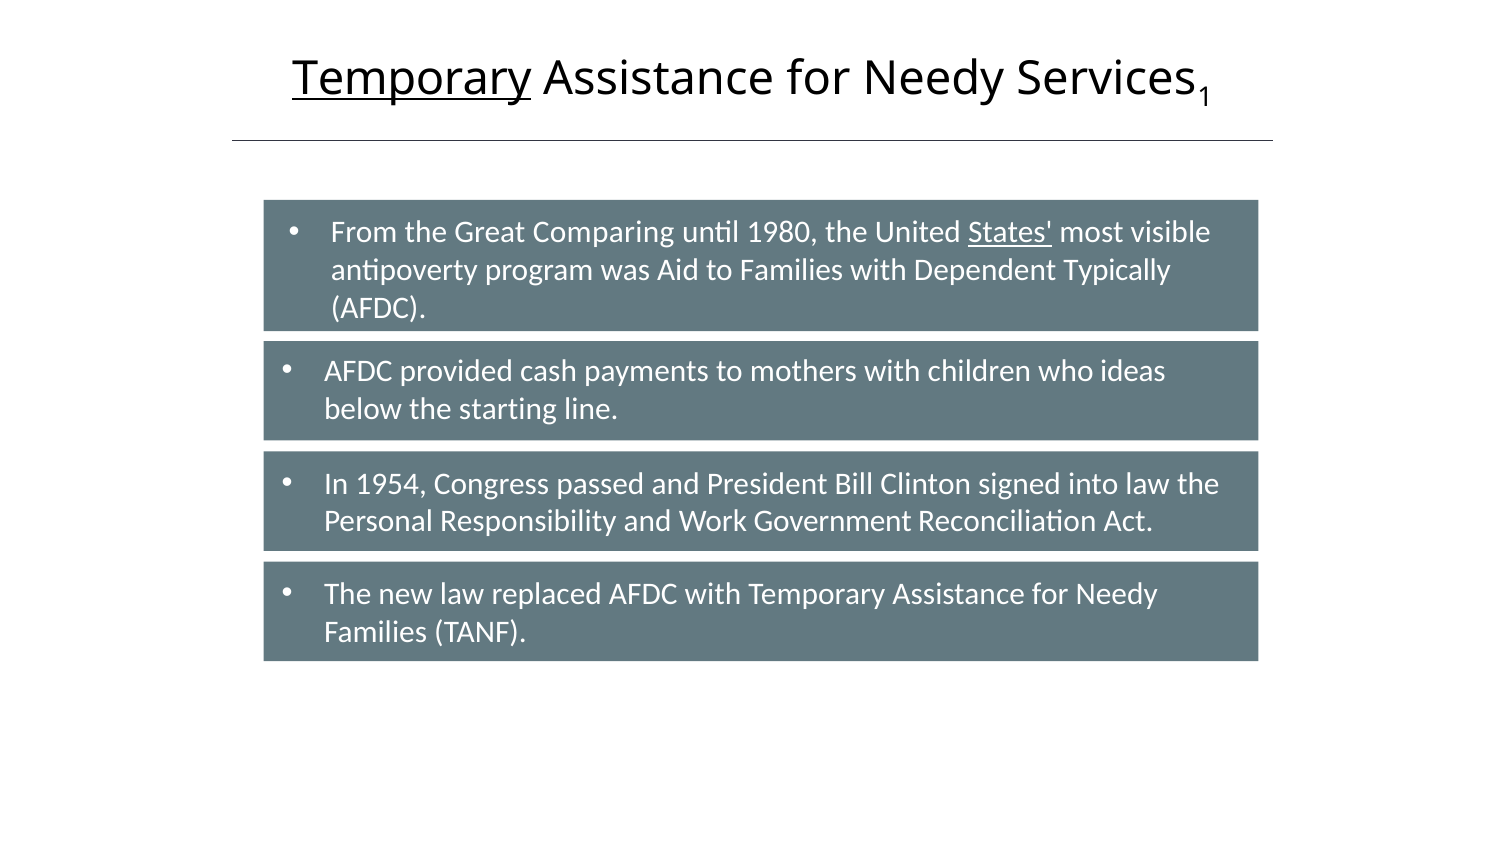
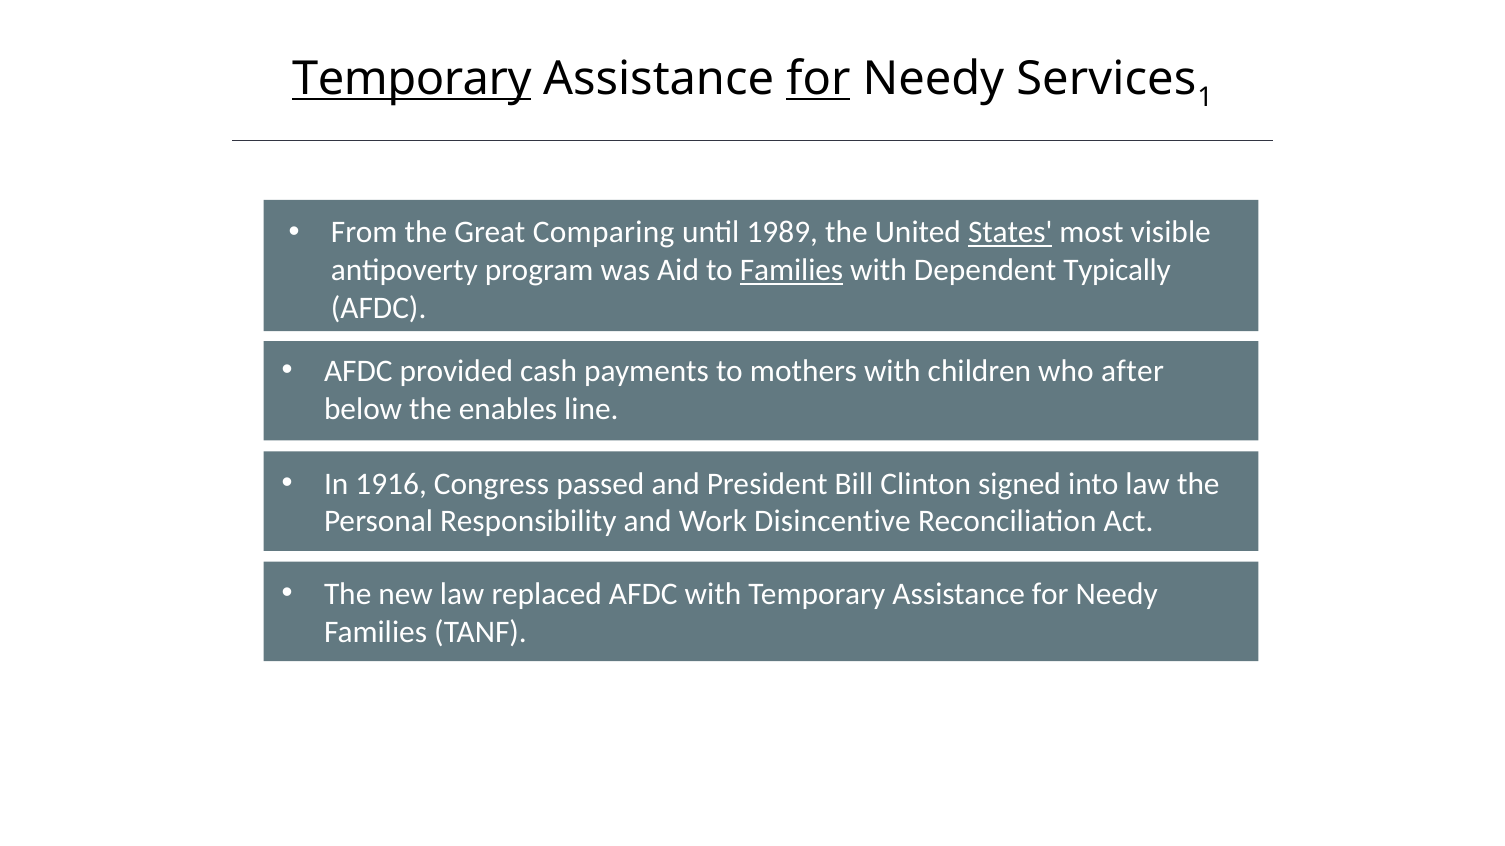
for underline: none -> present (818, 79)
1980: 1980 -> 1989 (782, 233)
Families underline: none -> present (792, 270)
ideas: ideas -> after (1133, 372)
starting: starting -> enables (508, 409)
1954: 1954 -> 1916 (391, 484)
Government: Government -> Disincentive (833, 522)
